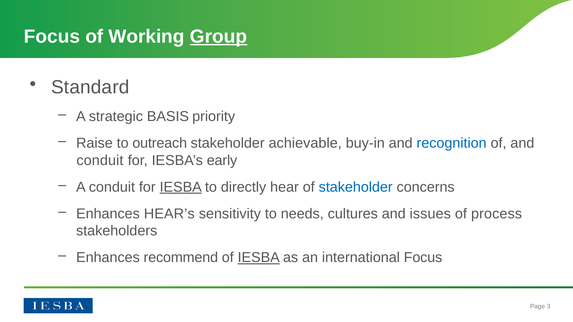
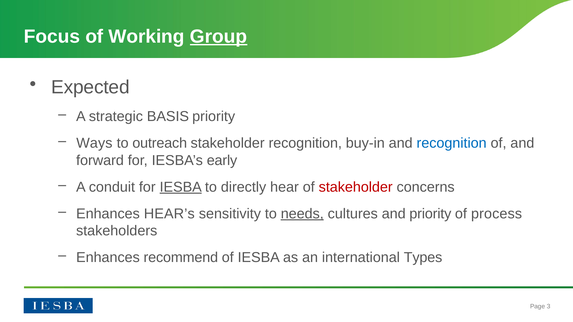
Standard: Standard -> Expected (90, 87)
Raise: Raise -> Ways (94, 143)
stakeholder achievable: achievable -> recognition (305, 143)
conduit: conduit -> forward (100, 160)
stakeholder colour: blue -> red (356, 187)
needs underline: none -> present (302, 214)
and issues: issues -> priority (430, 214)
IESBA underline: present -> none (259, 258)
international Focus: Focus -> Types (423, 258)
